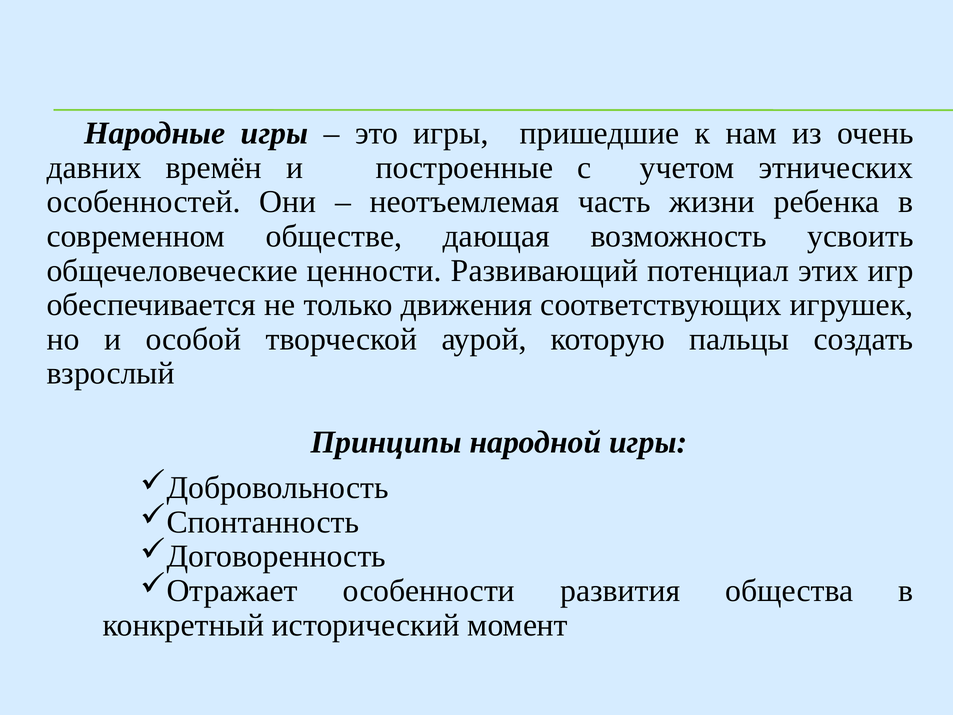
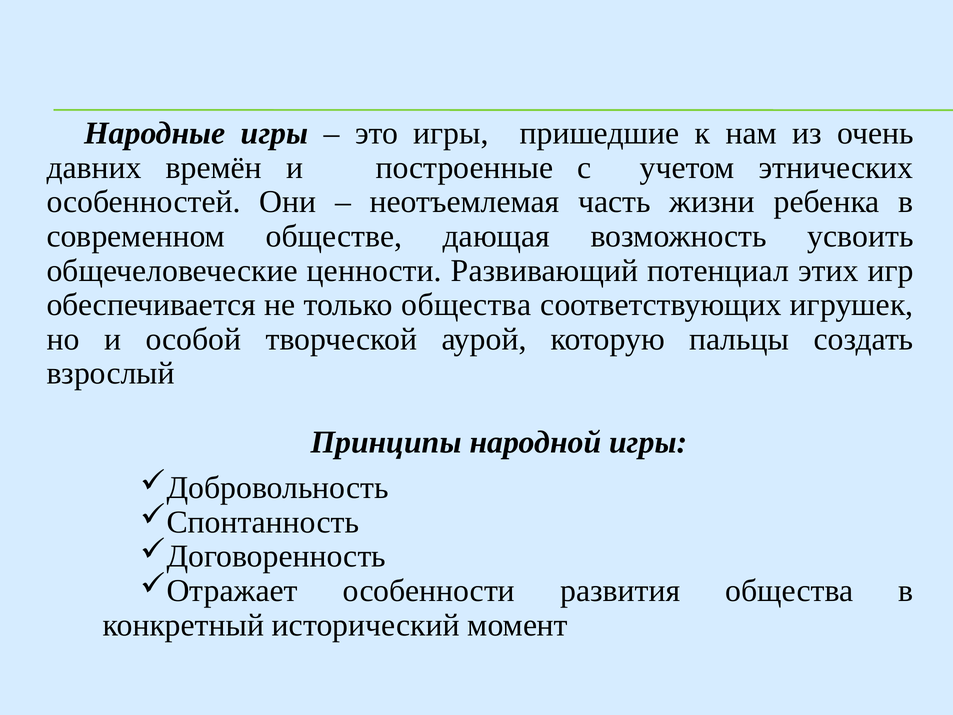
только движения: движения -> общества (466, 305)
